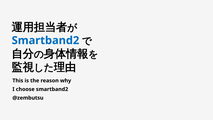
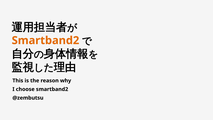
Smartband2 colour: blue -> orange (45, 40)
